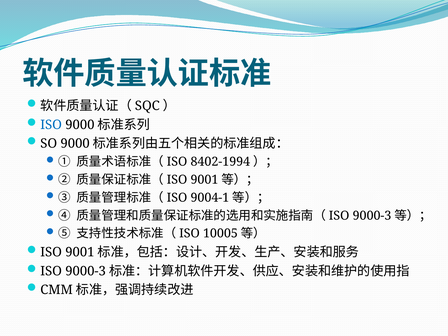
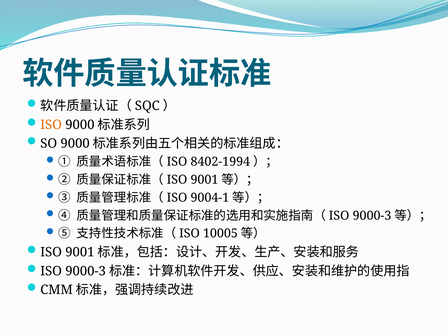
ISO colour: blue -> orange (51, 125)
